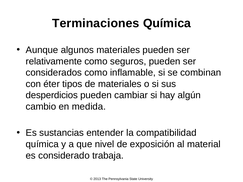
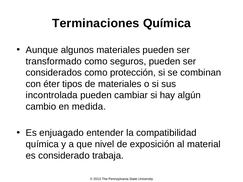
relativamente: relativamente -> transformado (54, 61)
inflamable: inflamable -> protección (133, 73)
desperdicios: desperdicios -> incontrolada (52, 95)
sustancias: sustancias -> enjuagado (62, 133)
